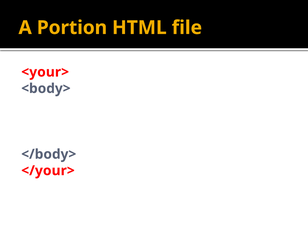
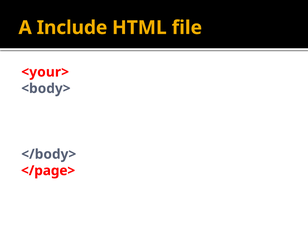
Portion: Portion -> Include (72, 28)
</your>: </your> -> </page> (48, 171)
